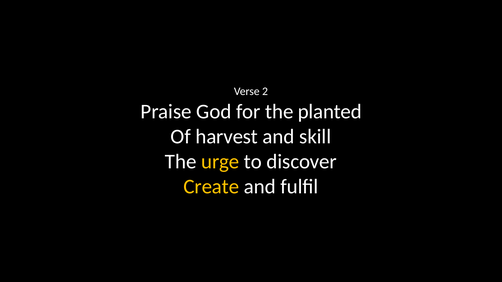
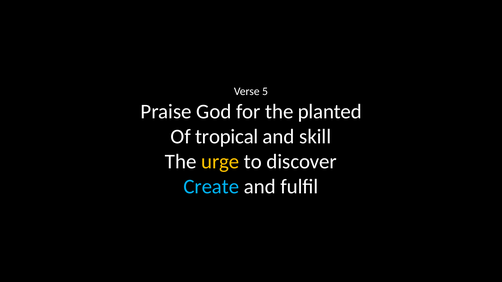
2: 2 -> 5 (265, 91)
harvest: harvest -> tropical (227, 137)
Create colour: yellow -> light blue (211, 187)
